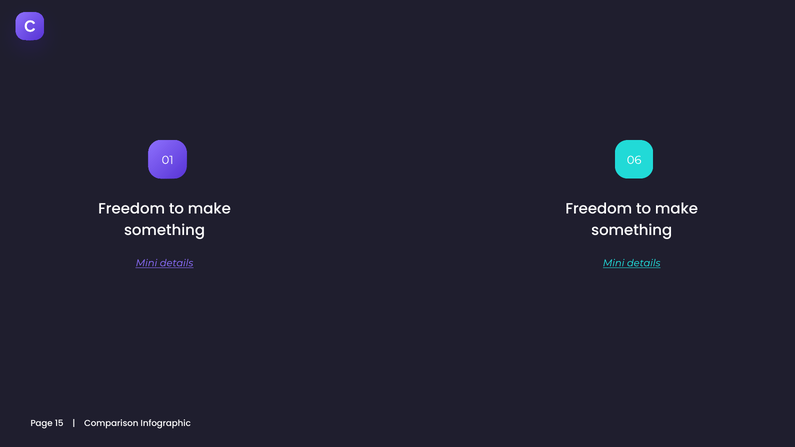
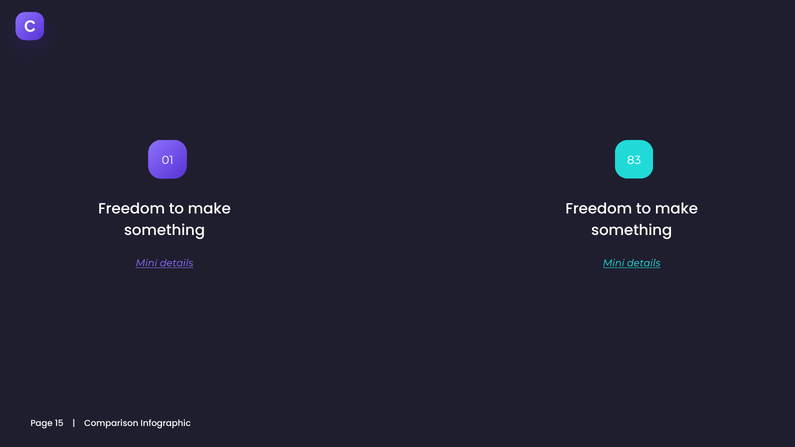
06: 06 -> 83 (634, 160)
